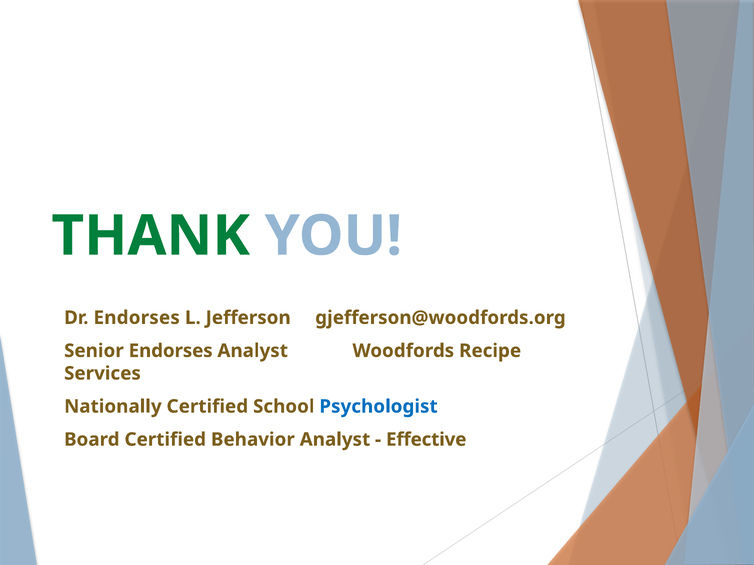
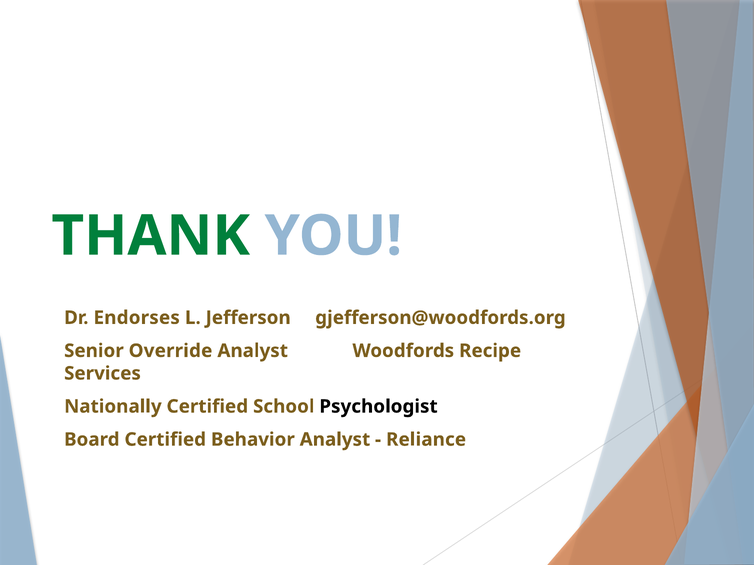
Senior Endorses: Endorses -> Override (170, 351)
Psychologist colour: blue -> black (378, 407)
Effective: Effective -> Reliance (426, 440)
